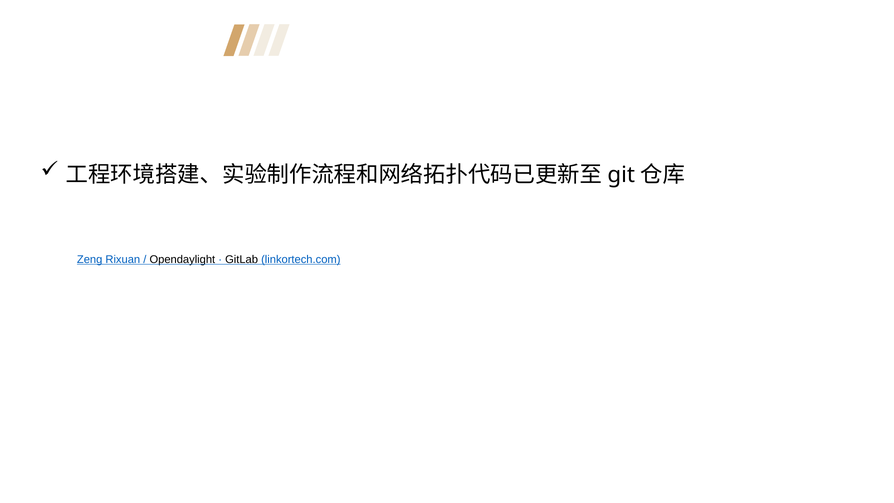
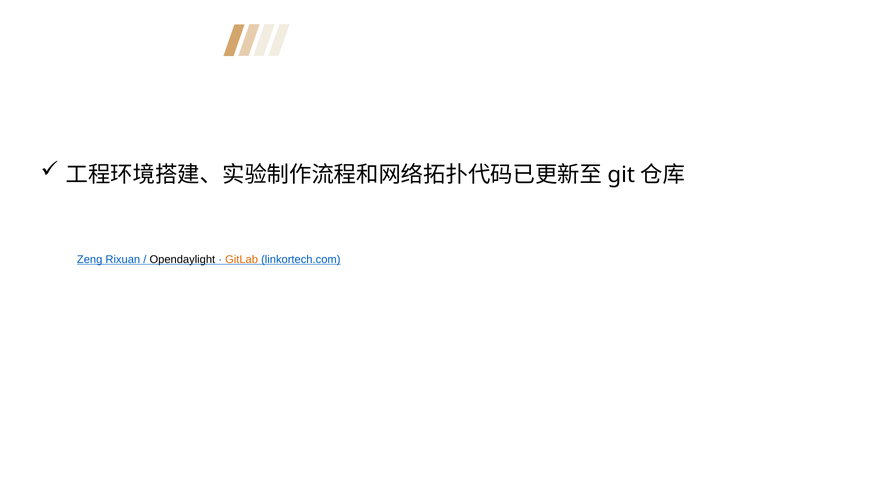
GitLab colour: black -> orange (242, 259)
